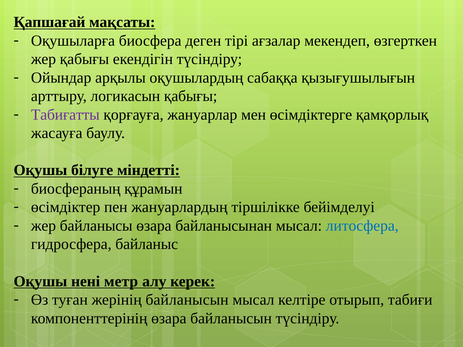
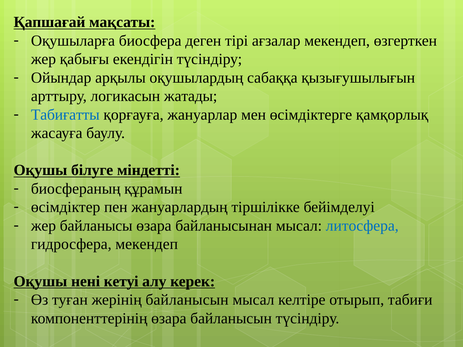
логикасын қабығы: қабығы -> жатады (191, 96)
Табиғатты colour: purple -> blue (65, 115)
гидросфера байланыс: байланыс -> мекендеп (147, 244)
метр: метр -> кетуі (121, 281)
